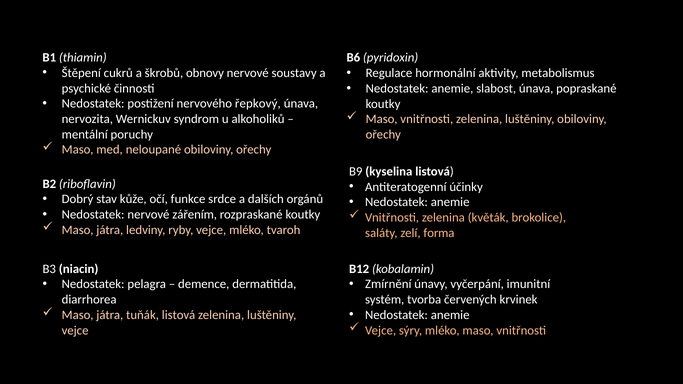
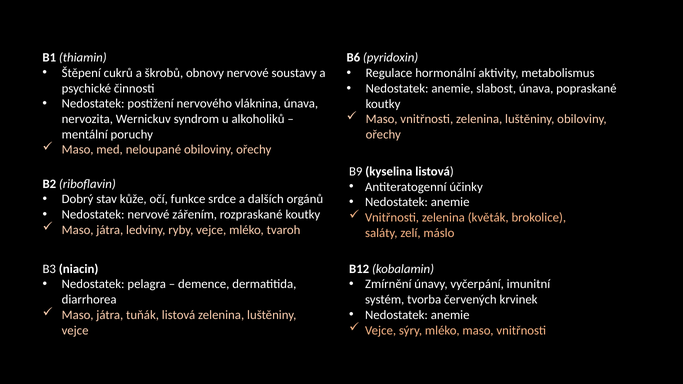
řepkový: řepkový -> vláknina (258, 104)
forma: forma -> máslo (439, 233)
